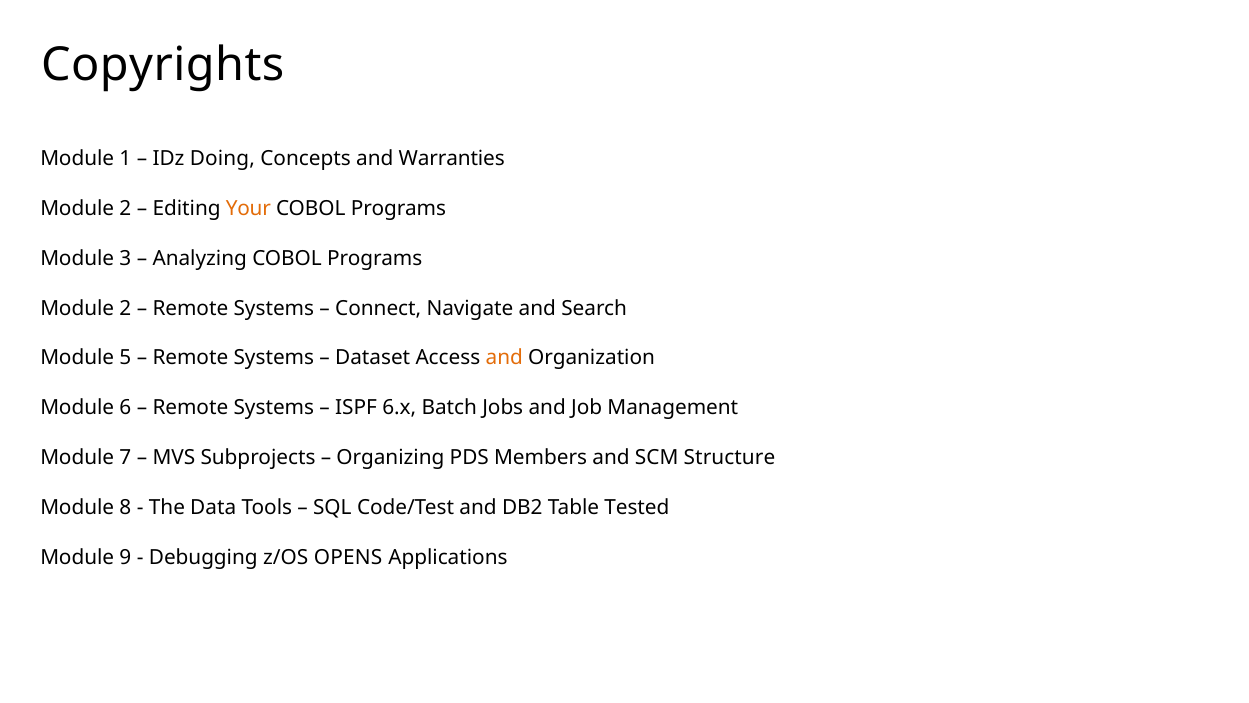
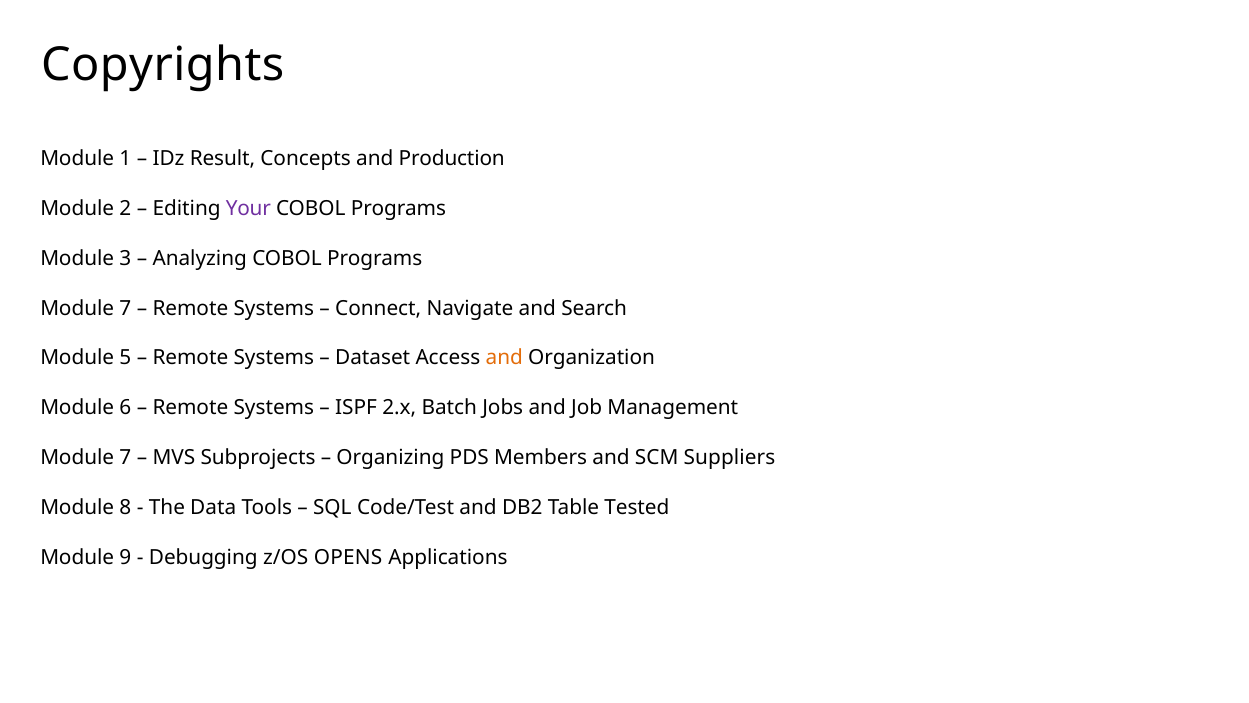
Doing: Doing -> Result (222, 158)
Warranties: Warranties -> Production (452, 158)
Your colour: orange -> purple (248, 208)
2: 2 -> 7 (125, 308)
6.x: 6.x -> 2.x (399, 408)
Structure: Structure -> Suppliers (729, 458)
